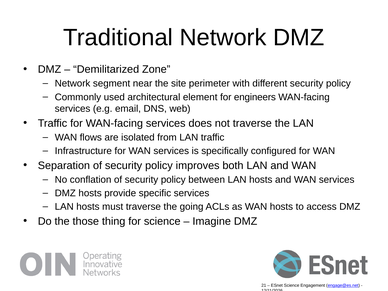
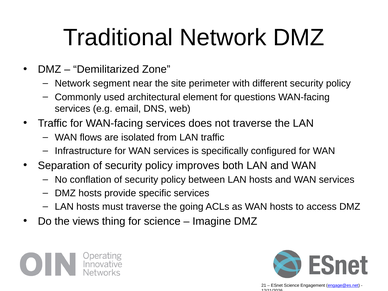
engineers: engineers -> questions (255, 97)
those: those -> views (86, 221)
